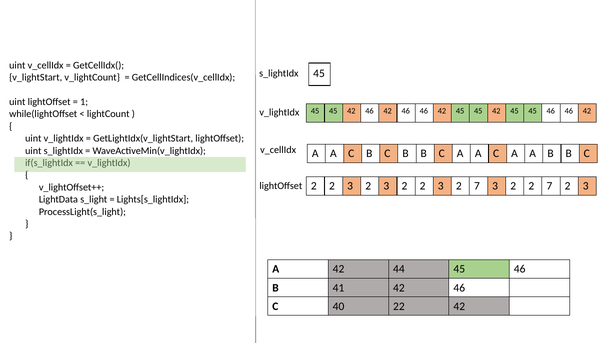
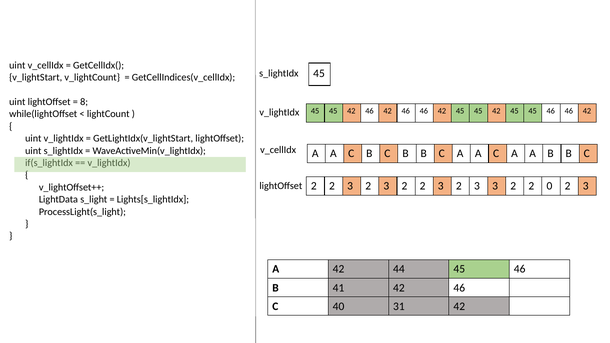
1: 1 -> 8 (84, 102)
7: 7 -> 3 (477, 186)
2 2 7: 7 -> 0 (549, 186)
22: 22 -> 31 (399, 306)
